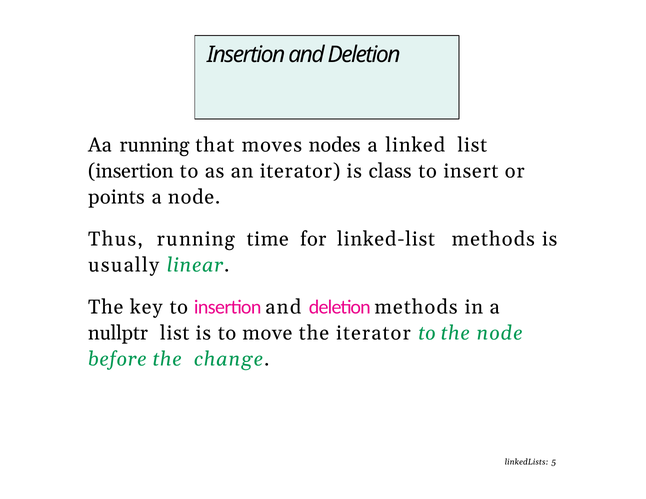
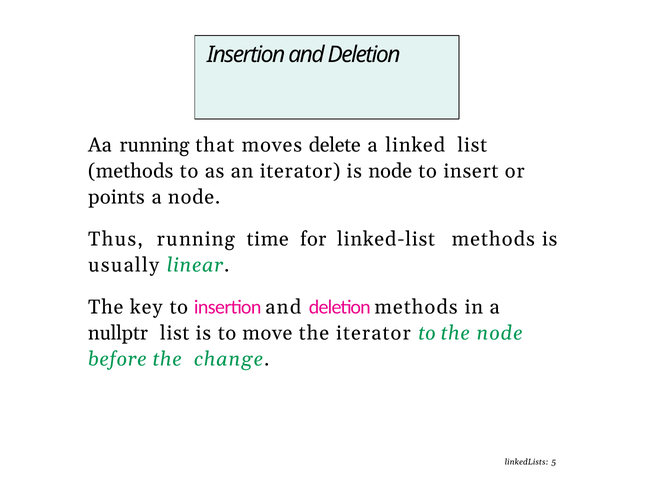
nodes: nodes -> delete (335, 145)
insertion: insertion -> methods (131, 171)
is class: class -> node (390, 171)
